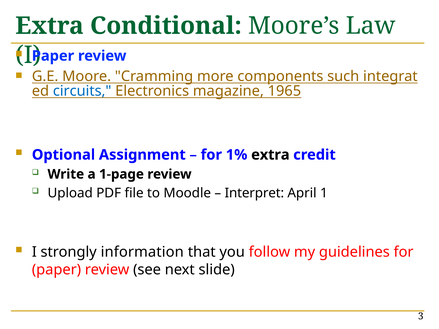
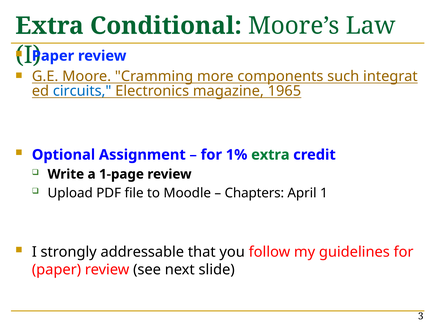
extra colour: black -> green (270, 155)
Interpret: Interpret -> Chapters (254, 193)
information: information -> addressable (142, 252)
